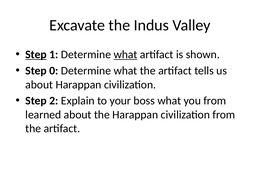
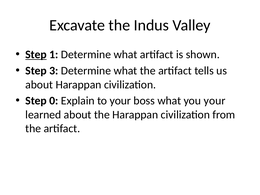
what underline: present -> none (125, 55)
0: 0 -> 3 (54, 71)
2: 2 -> 0 (54, 101)
you from: from -> your (215, 101)
